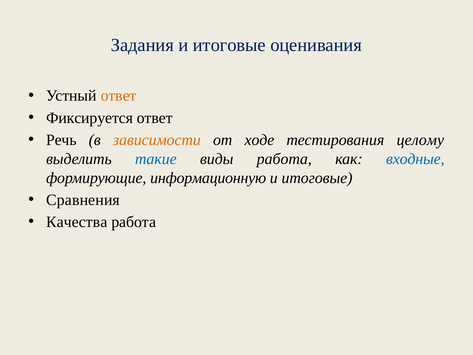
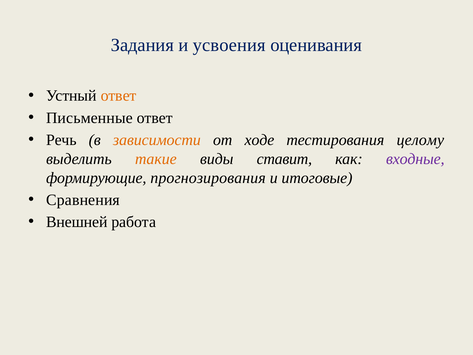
Задания и итоговые: итоговые -> усвоения (229, 45)
Фиксируется: Фиксируется -> Письменные (89, 118)
такие colour: blue -> orange (156, 159)
виды работа: работа -> ставит (284, 159)
входные colour: blue -> purple (415, 159)
информационную: информационную -> прогнозирования (208, 178)
Качества: Качества -> Внешней (77, 222)
